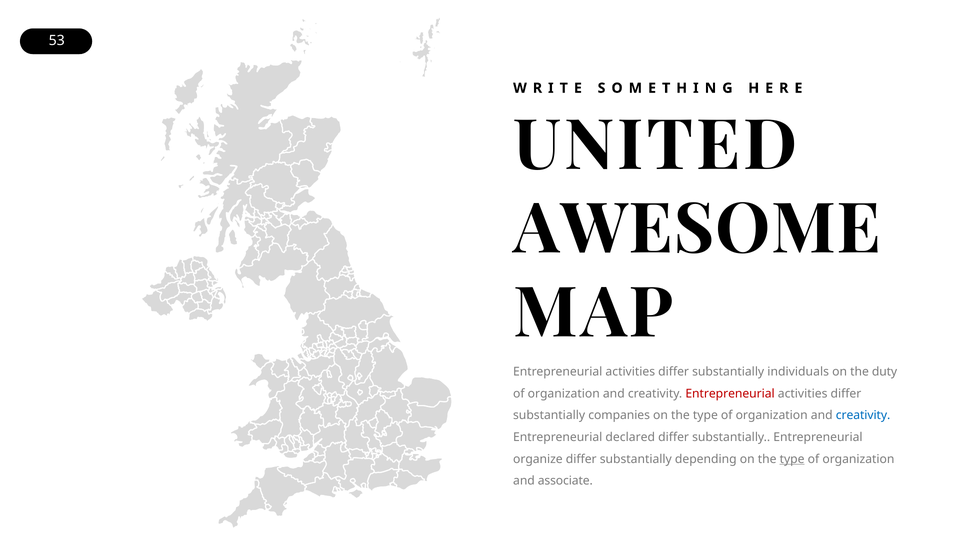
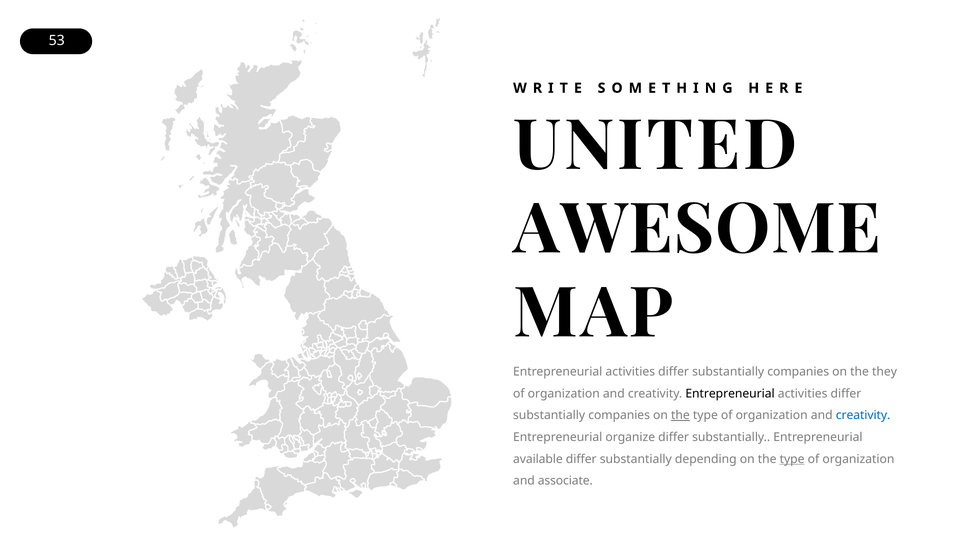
individuals: individuals -> companies (798, 372)
duty: duty -> they (885, 372)
Entrepreneurial colour: red -> black (730, 394)
the underline: none -> present (680, 416)
declared: declared -> organize (630, 437)
organize: organize -> available (538, 459)
